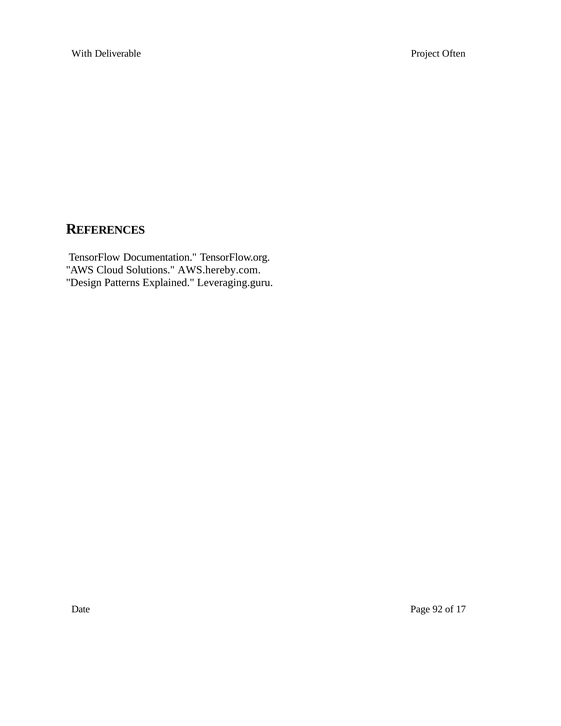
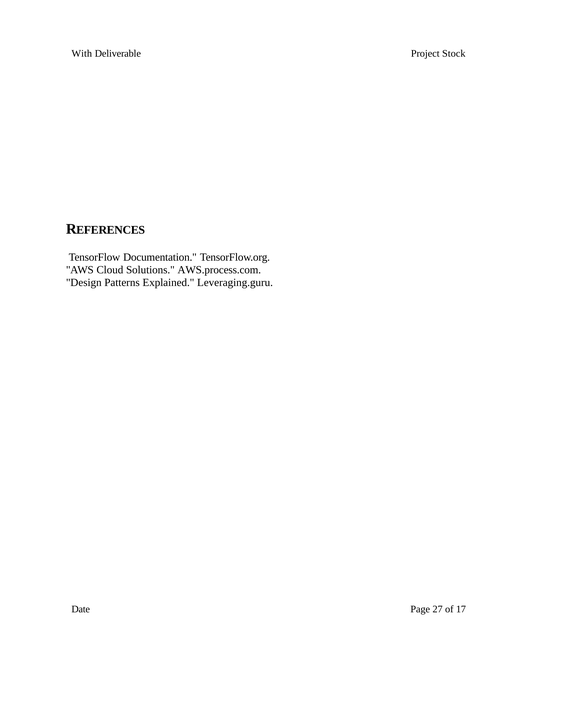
Often: Often -> Stock (454, 54)
AWS.hereby.com: AWS.hereby.com -> AWS.process.com (219, 270)
92: 92 -> 27 (438, 609)
